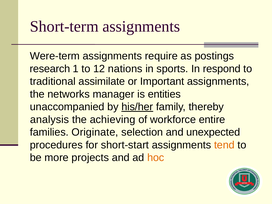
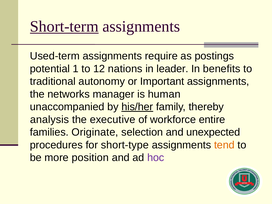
Short-term underline: none -> present (64, 26)
Were-term: Were-term -> Used-term (55, 56)
research: research -> potential (50, 69)
sports: sports -> leader (172, 69)
respond: respond -> benefits (222, 69)
assimilate: assimilate -> autonomy (102, 81)
entities: entities -> human (164, 94)
achieving: achieving -> executive (113, 120)
short-start: short-start -> short-type (125, 145)
projects: projects -> position (90, 158)
hoc colour: orange -> purple (156, 158)
